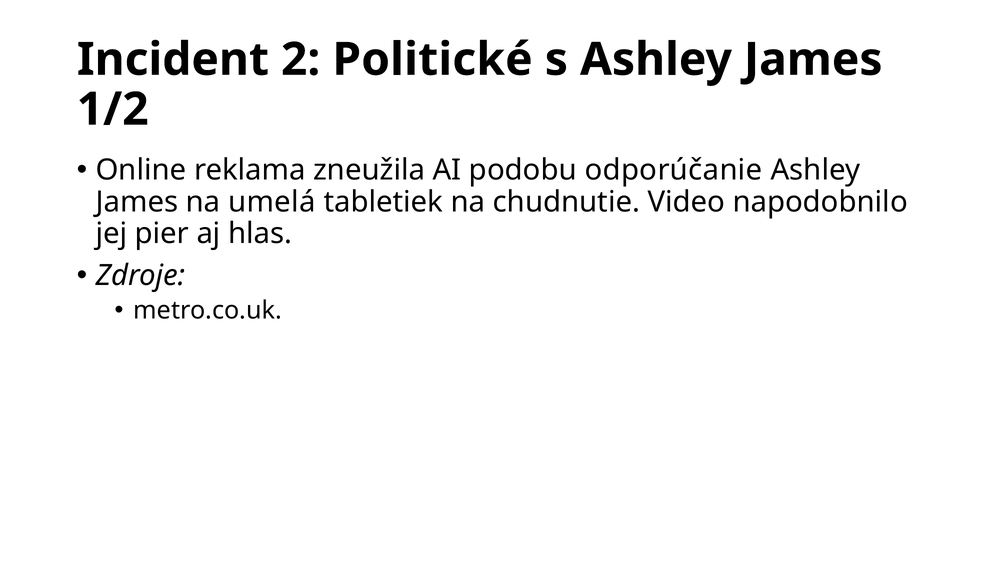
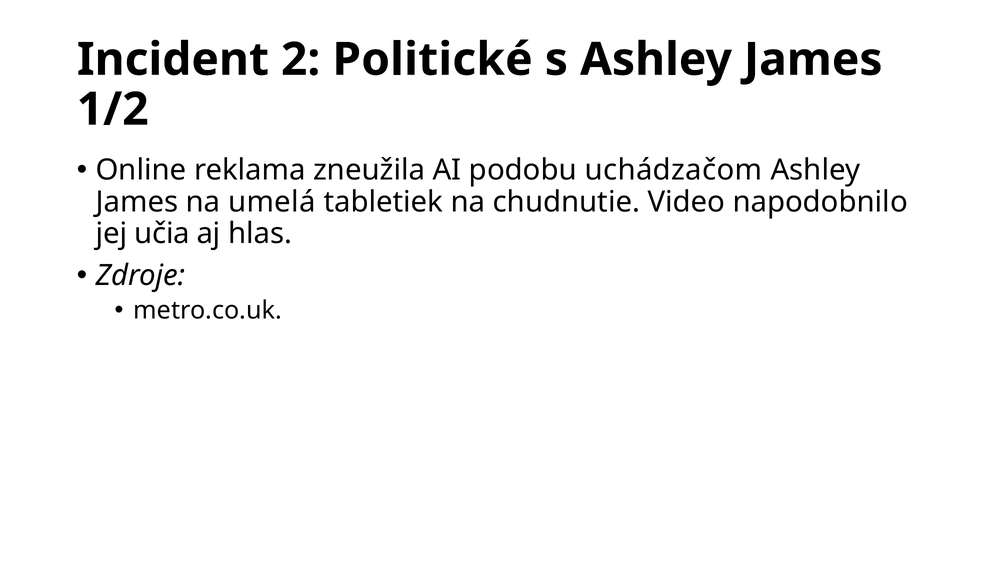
odporúčanie: odporúčanie -> uchádzačom (674, 170)
pier: pier -> učia (162, 234)
